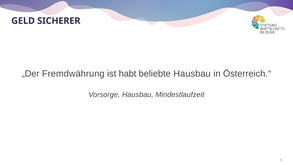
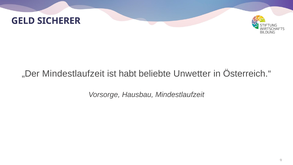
„Der Fremdwährung: Fremdwährung -> Mindestlaufzeit (73, 74)
beliebte Hausbau: Hausbau -> Unwetter (192, 74)
